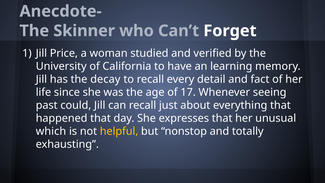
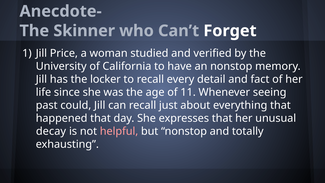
an learning: learning -> nonstop (231, 66)
decay: decay -> locker (105, 79)
17: 17 -> 11 (188, 92)
which: which -> decay (51, 131)
helpful colour: yellow -> pink (119, 131)
